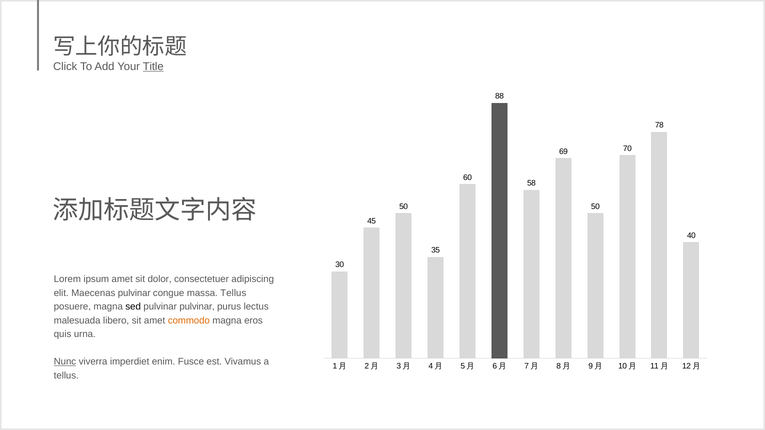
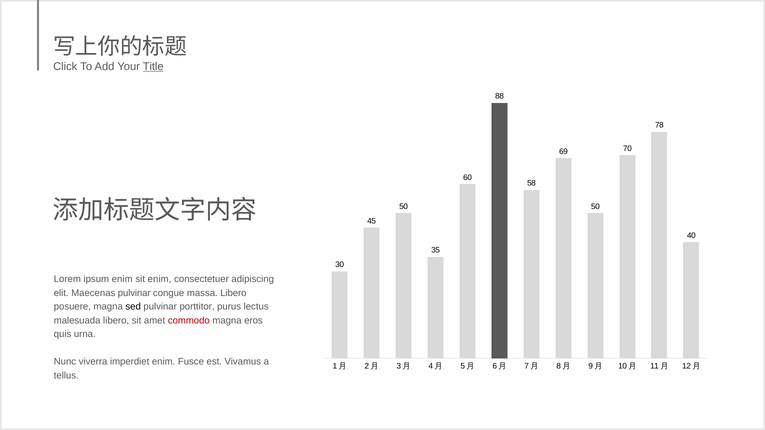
ipsum amet: amet -> enim (122, 279)
sit dolor: dolor -> enim (160, 279)
massa Tellus: Tellus -> Libero (233, 293)
pulvinar pulvinar: pulvinar -> porttitor (197, 307)
commodo colour: orange -> red (189, 321)
Nunc underline: present -> none (65, 362)
